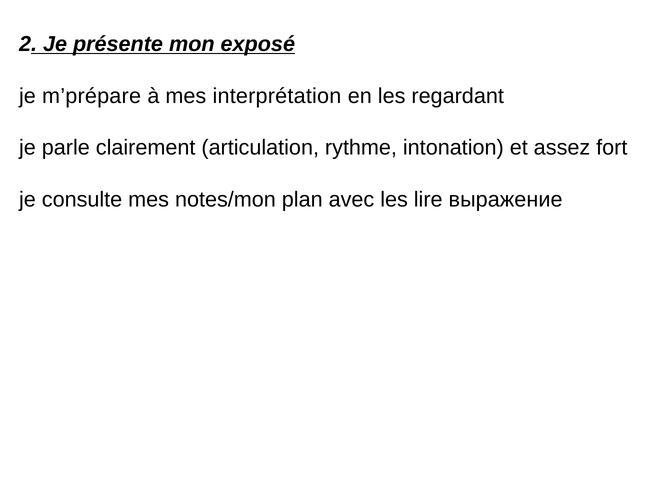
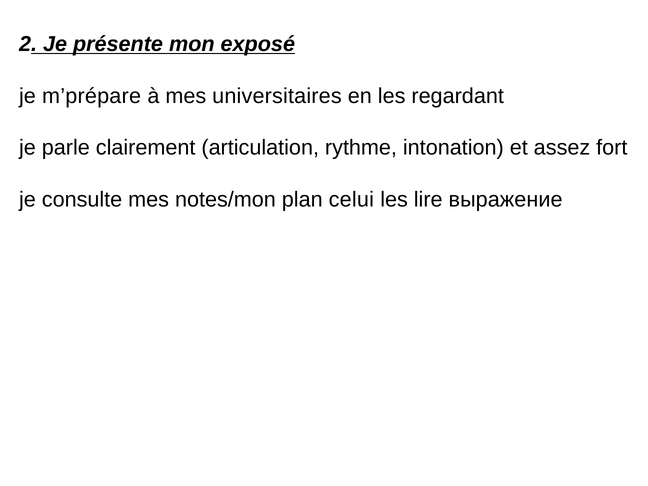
interprétation: interprétation -> universitaires (277, 96)
avec: avec -> celui (351, 200)
